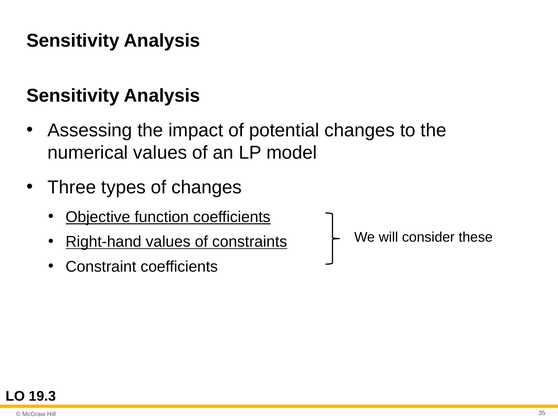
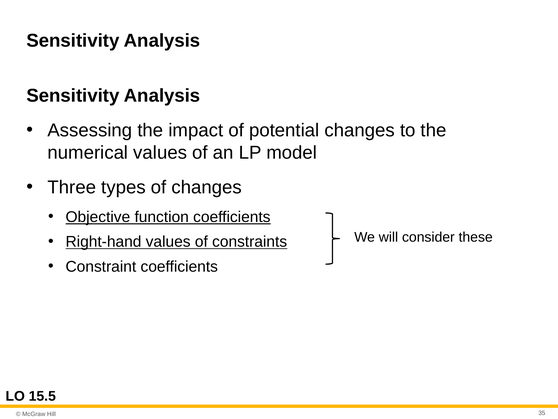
19.3: 19.3 -> 15.5 (42, 396)
